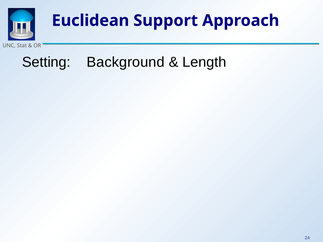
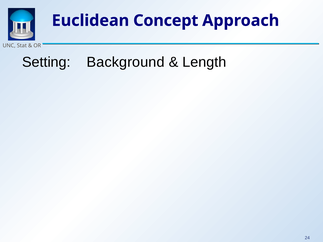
Support: Support -> Concept (166, 21)
